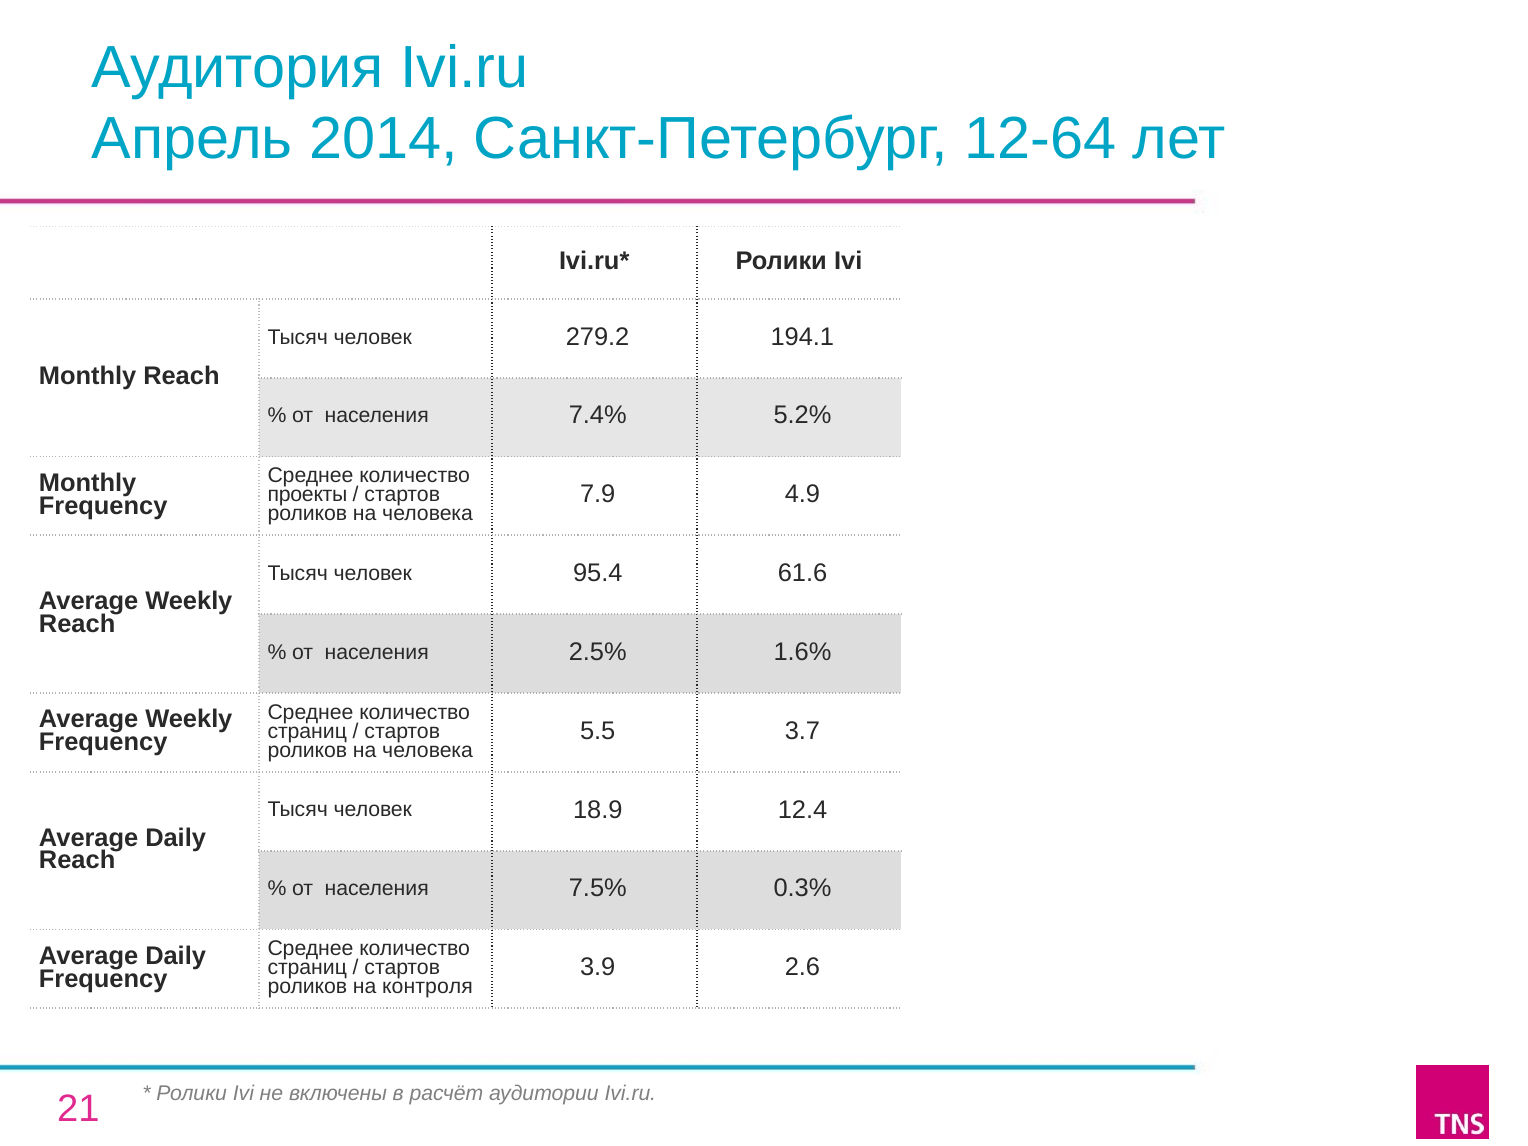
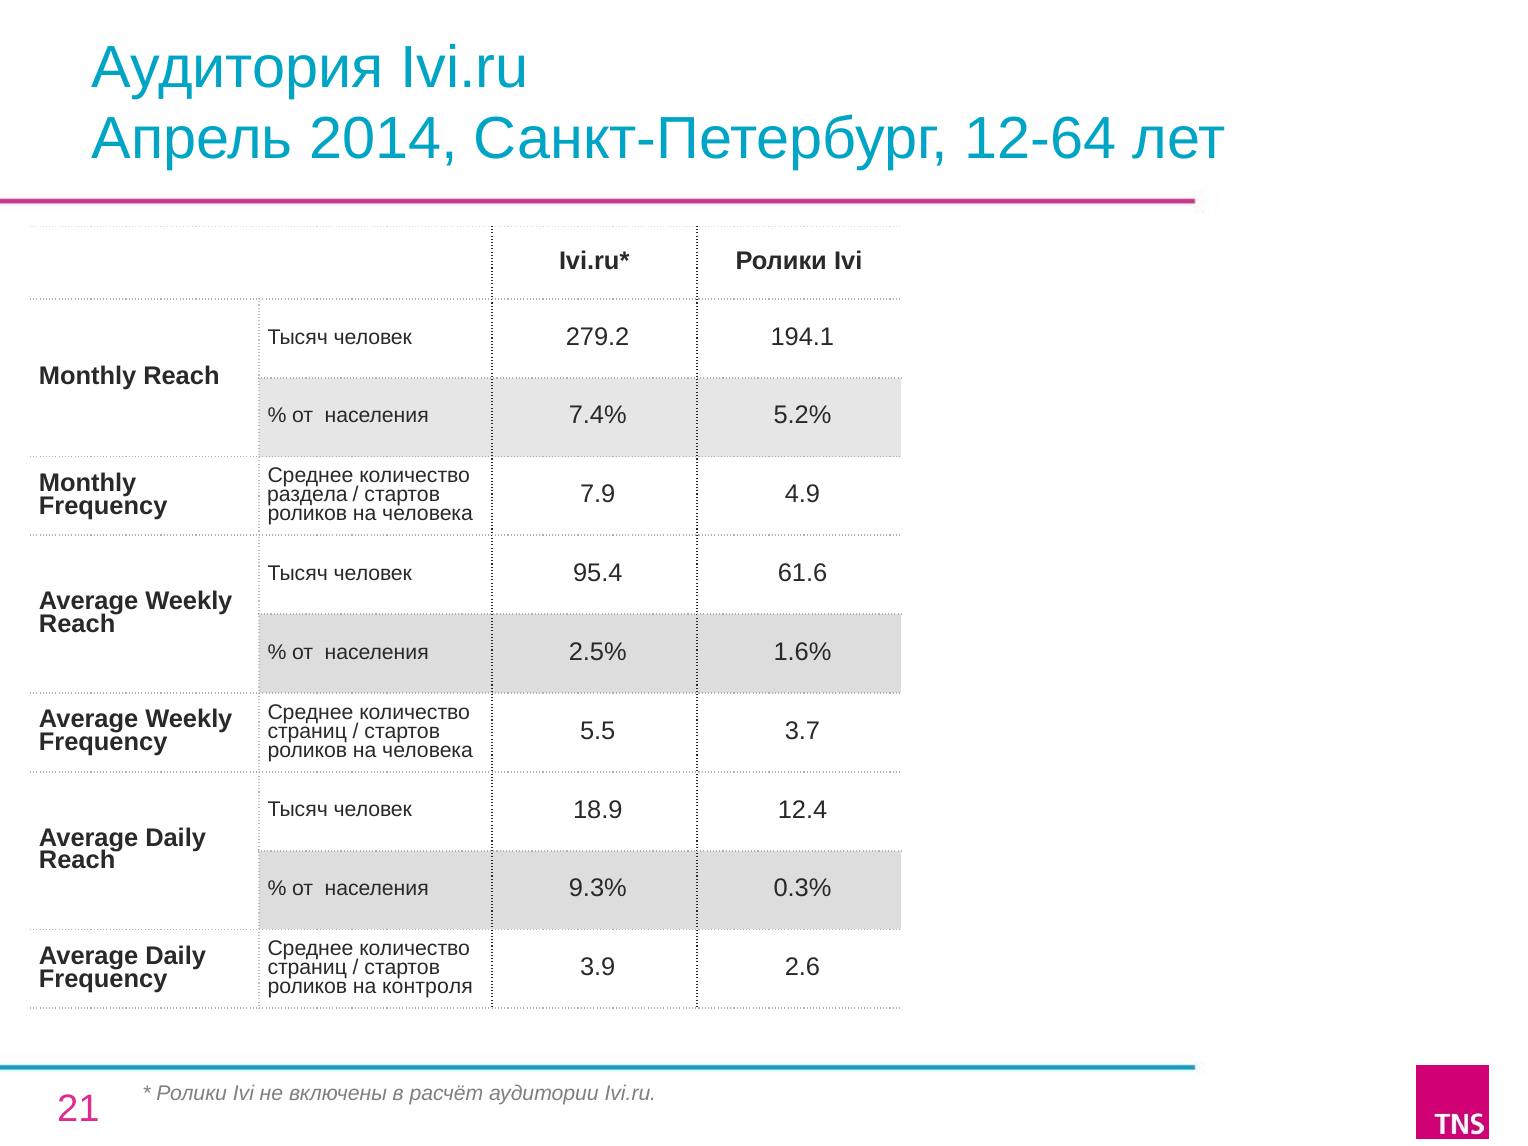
проекты: проекты -> раздела (307, 495)
7.5%: 7.5% -> 9.3% (598, 888)
